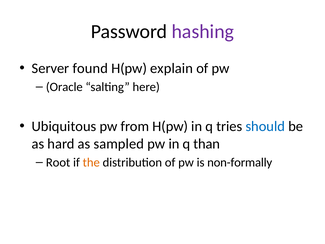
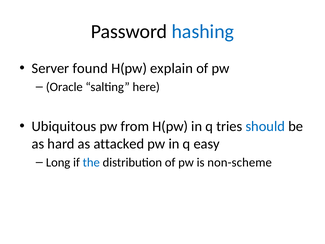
hashing colour: purple -> blue (203, 31)
sampled: sampled -> attacked (119, 144)
than: than -> easy (207, 144)
Root: Root -> Long (58, 162)
the colour: orange -> blue (91, 162)
non-formally: non-formally -> non-scheme (240, 162)
